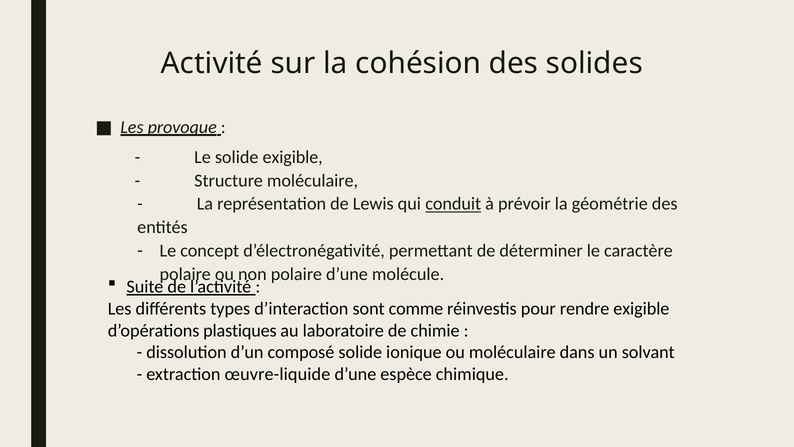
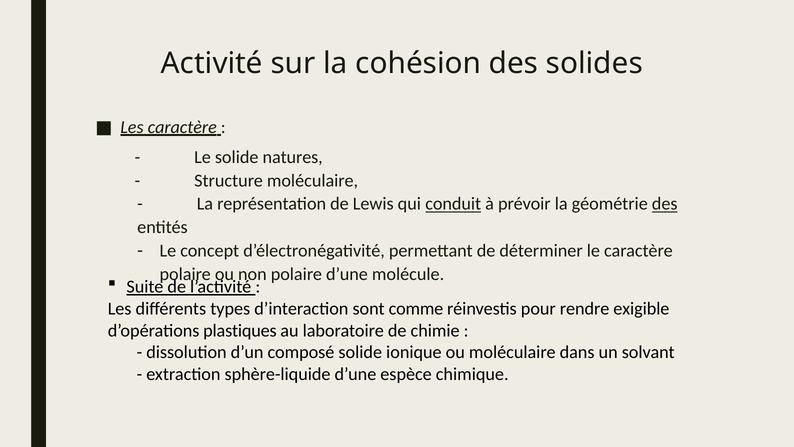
Les provoque: provoque -> caractère (182, 127)
solide exigible: exigible -> natures (293, 157)
des underline: none -> present (665, 204)
œuvre-liquide: œuvre-liquide -> sphère-liquide (278, 374)
